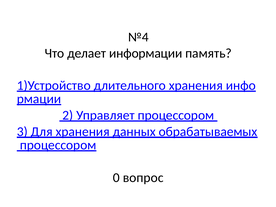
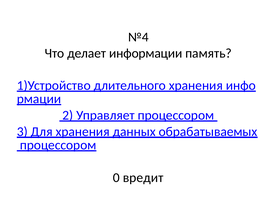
вопрос: вопрос -> вредит (143, 178)
